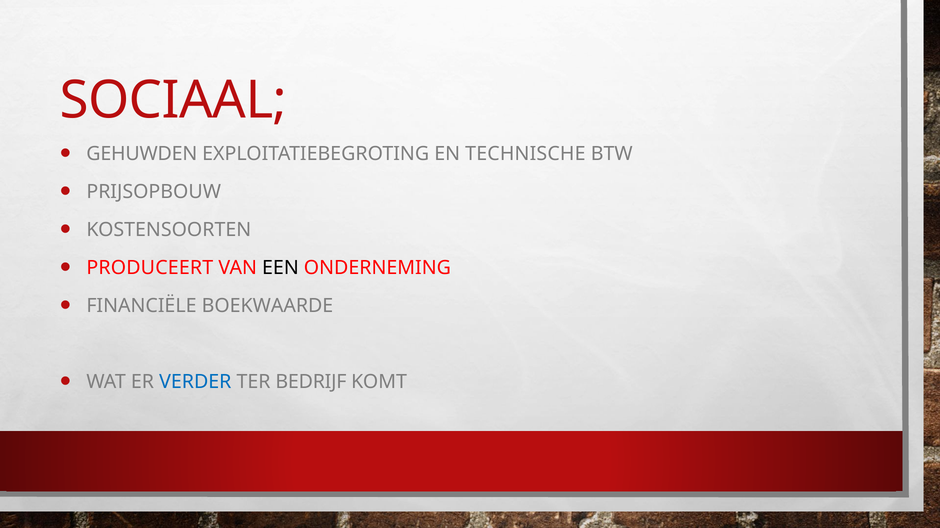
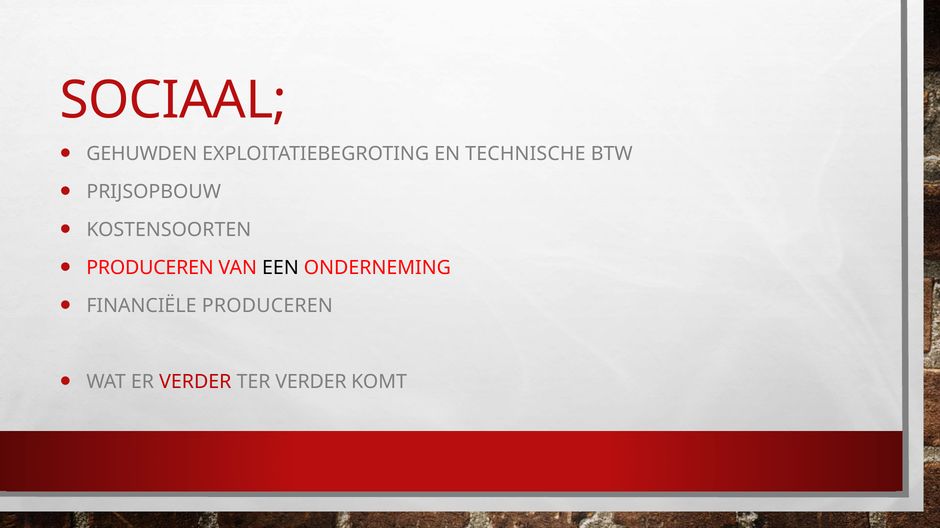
PRODUCEERT: PRODUCEERT -> PRODUCEREN (150, 268)
FINANCIËLE BOEKWAARDE: BOEKWAARDE -> PRODUCEREN (267, 306)
VERDER colour: blue -> red (195, 382)
TER BEDRIJF: BEDRIJF -> VERDER (311, 382)
